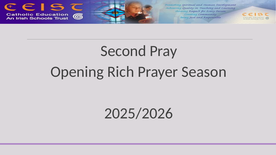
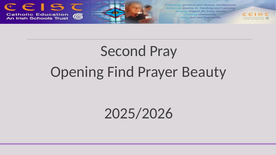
Rich: Rich -> Find (121, 72)
Season: Season -> Beauty (204, 72)
